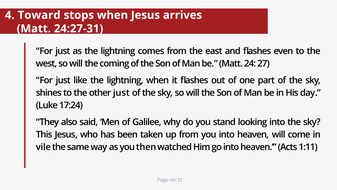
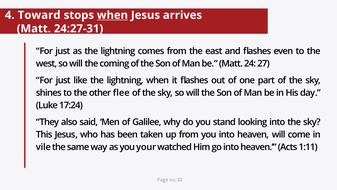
when underline: none -> present (112, 15)
other just: just -> flee (121, 93)
then: then -> your (146, 147)
